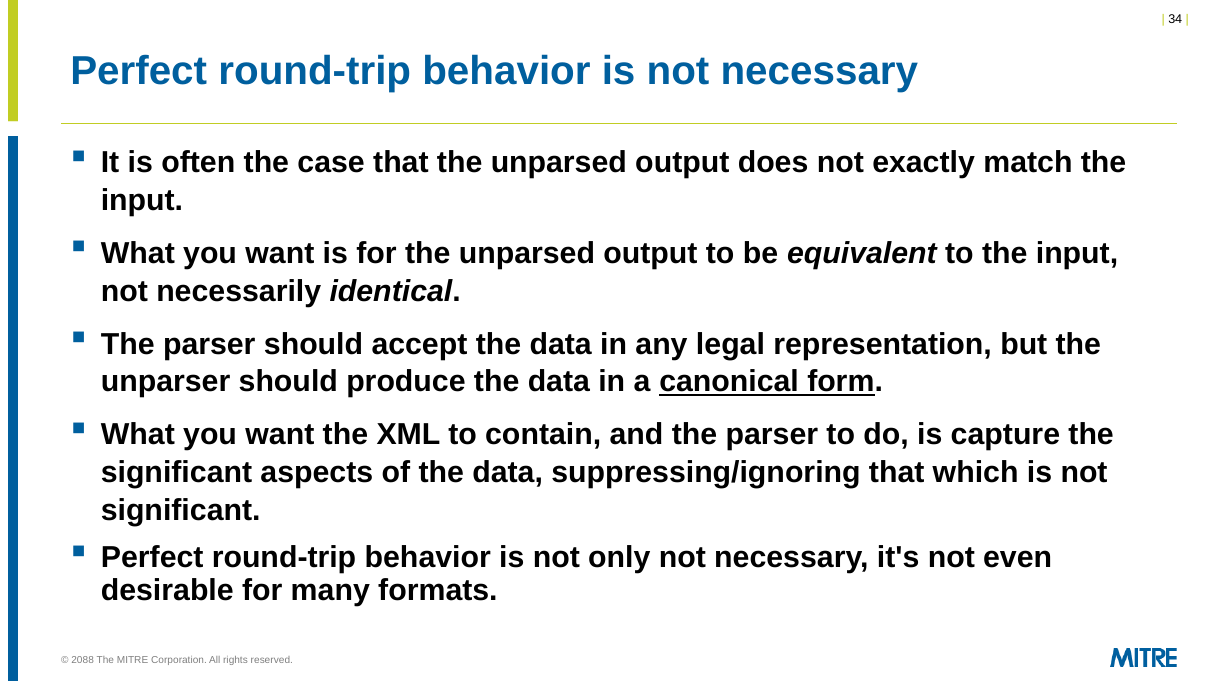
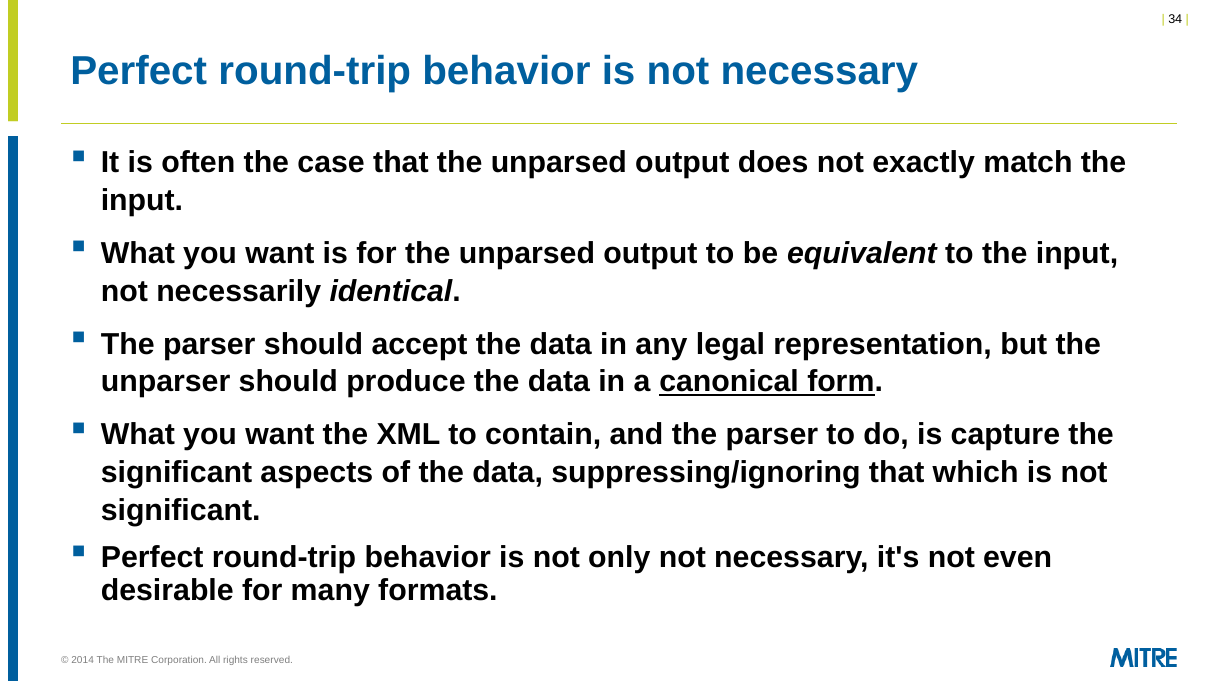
2088: 2088 -> 2014 (83, 660)
